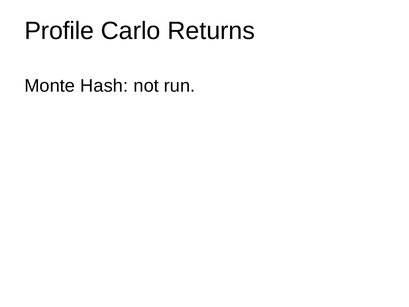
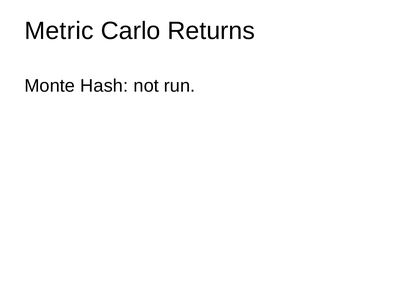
Profile: Profile -> Metric (59, 31)
